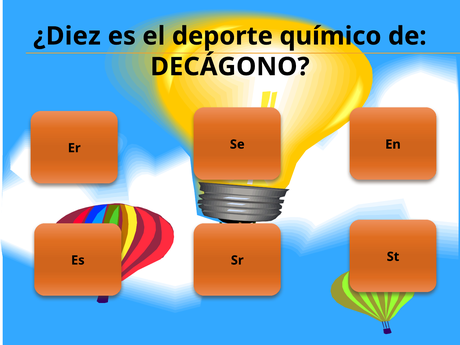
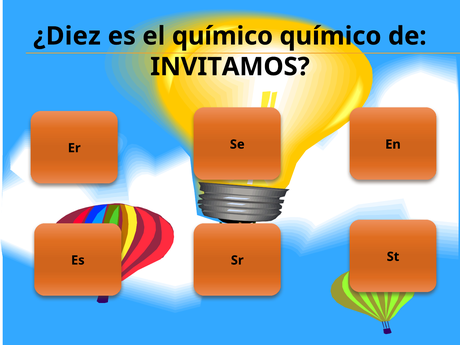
el deporte: deporte -> químico (222, 36)
DECÁGONO: DECÁGONO -> INVITAMOS (230, 67)
